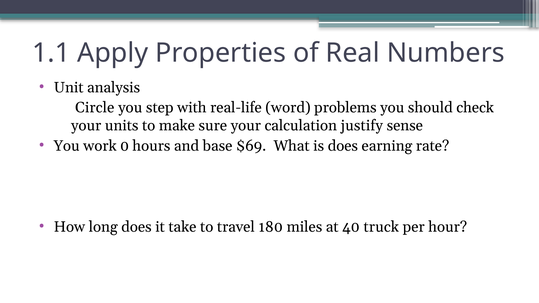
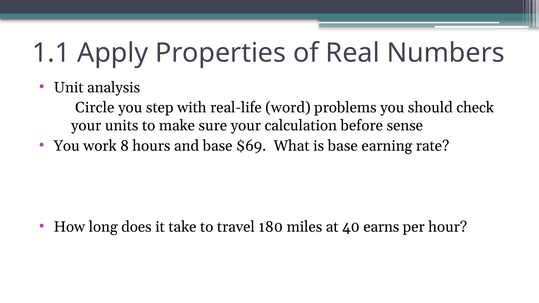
justify: justify -> before (362, 126)
0: 0 -> 8 (125, 146)
is does: does -> base (343, 146)
truck: truck -> earns (381, 227)
